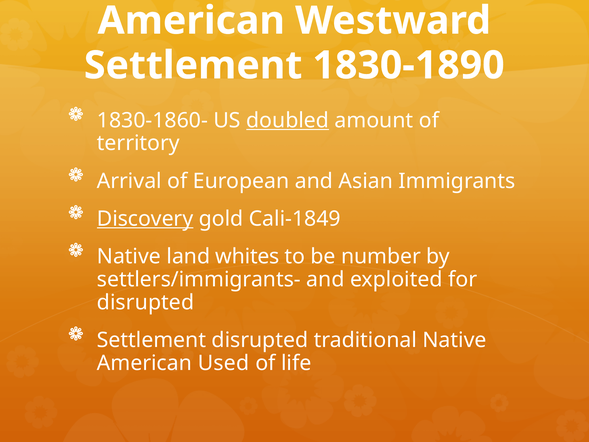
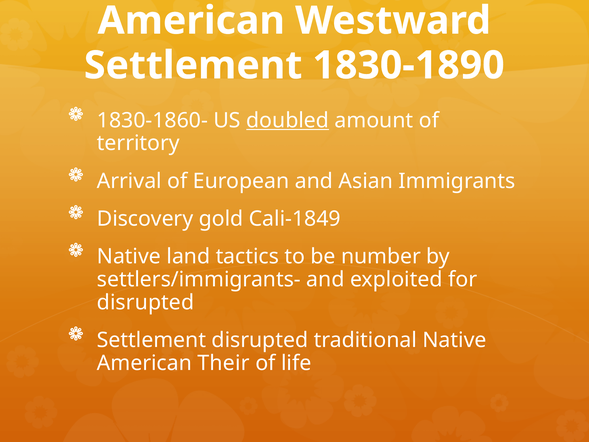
Discovery underline: present -> none (145, 219)
whites: whites -> tactics (247, 256)
Used: Used -> Their (224, 363)
